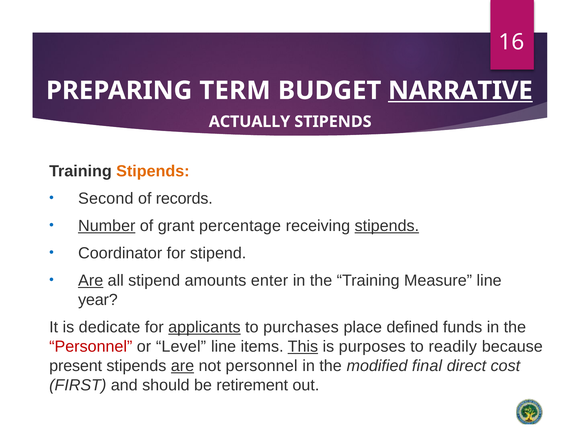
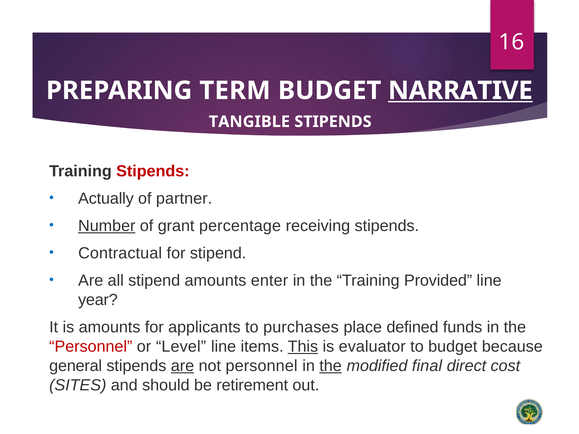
ACTUALLY: ACTUALLY -> TANGIBLE (249, 122)
Stipends colour: orange -> red (153, 171)
Second: Second -> Actually (106, 199)
records: records -> partner (184, 199)
stipends underline: present -> none (387, 226)
Coordinator: Coordinator -> Contractual (120, 253)
Are underline: present -> none (91, 281)
Measure: Measure -> Provided (438, 281)
is dedicate: dedicate -> amounts (110, 327)
applicants underline: present -> none (204, 327)
purposes: purposes -> evaluator (372, 347)
to readily: readily -> budget (453, 347)
present: present -> general (76, 366)
the underline: none -> present (331, 366)
FIRST: FIRST -> SITES (78, 385)
